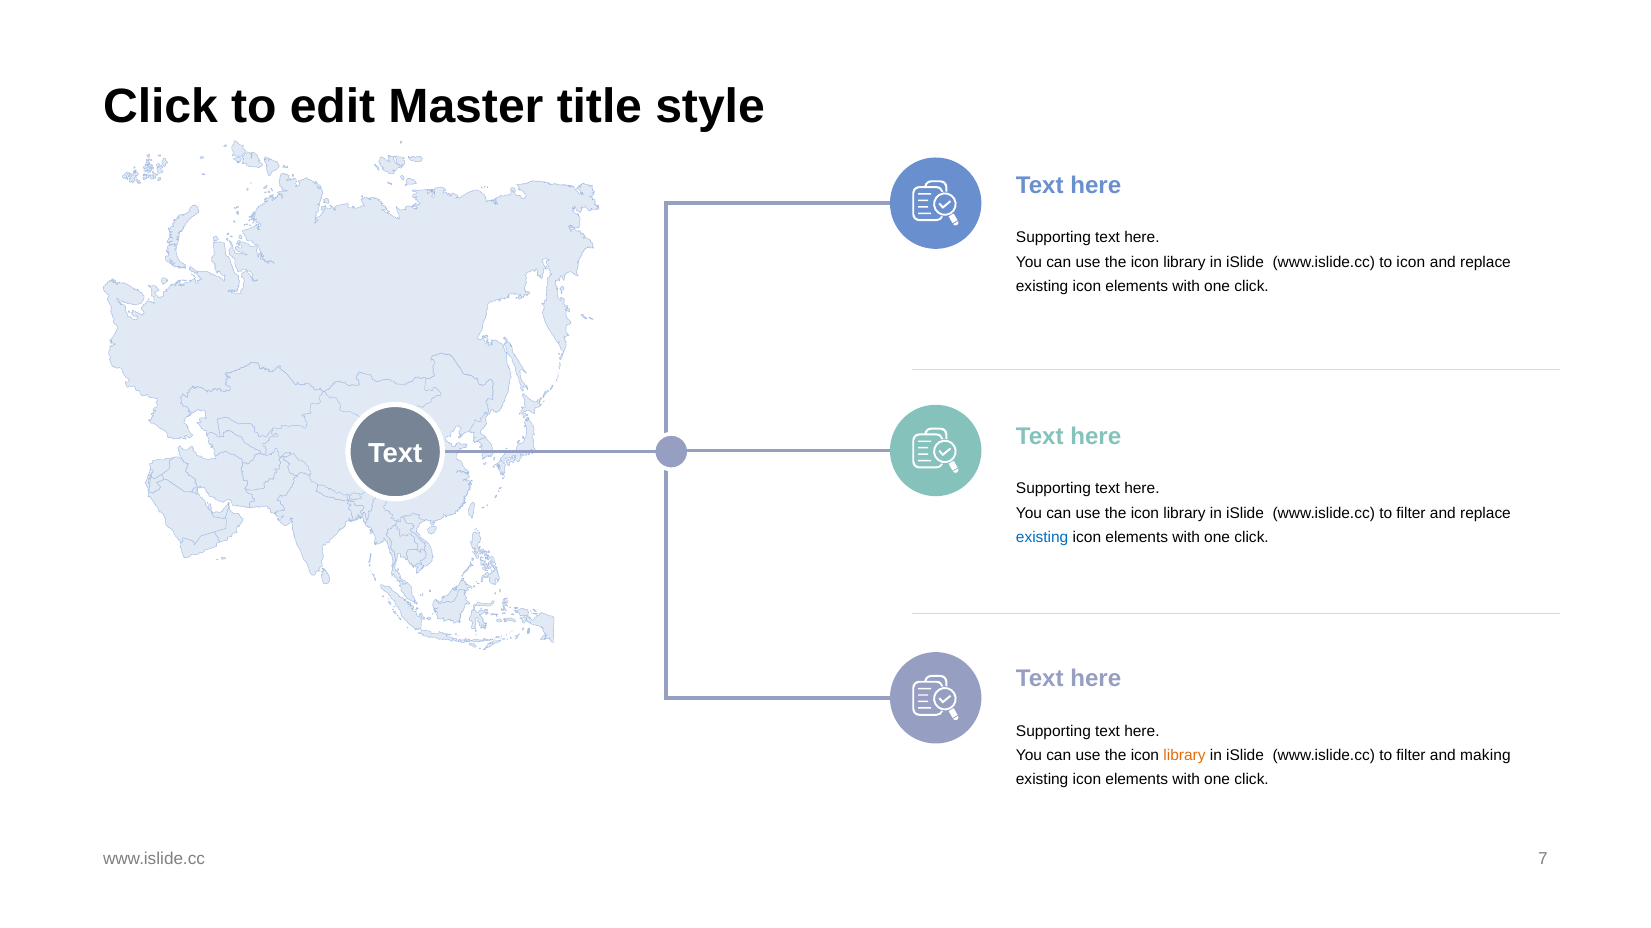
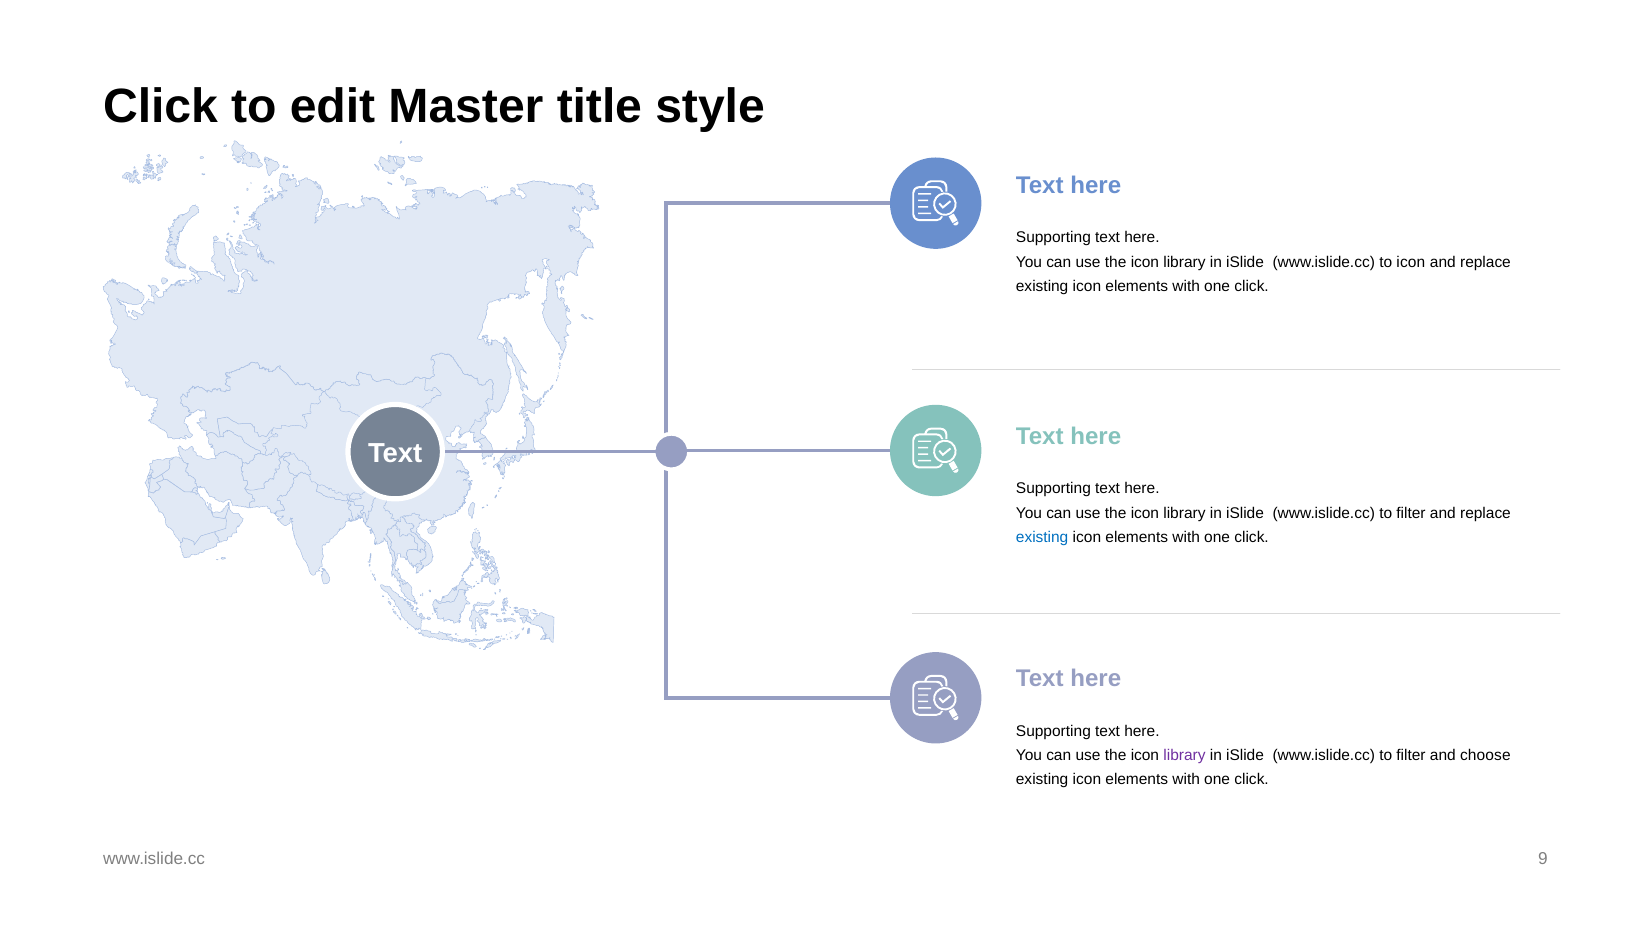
library colour: orange -> purple (1184, 756)
making: making -> choose (1485, 756)
7: 7 -> 9 (1543, 860)
